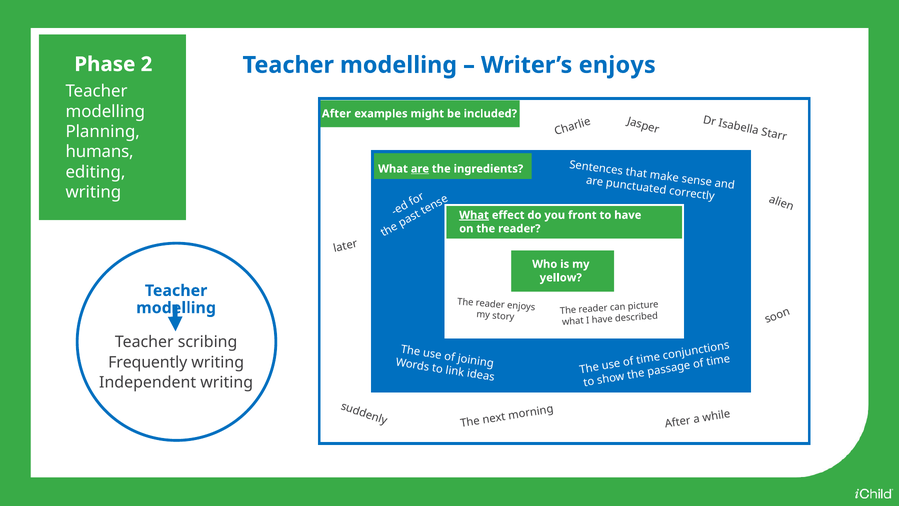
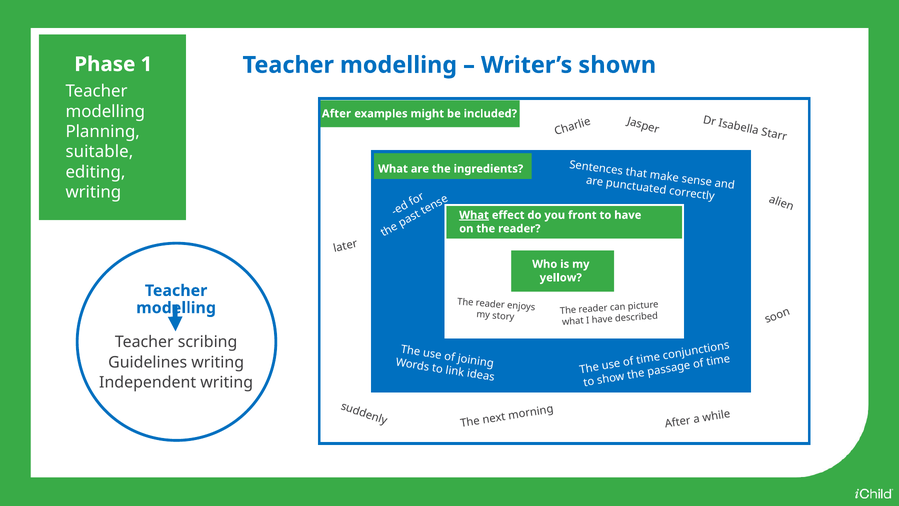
2: 2 -> 1 (146, 64)
Writer’s enjoys: enjoys -> shown (617, 65)
humans: humans -> suitable (99, 152)
are underline: present -> none (420, 169)
Frequently: Frequently -> Guidelines (148, 362)
